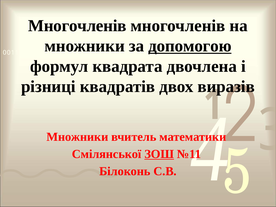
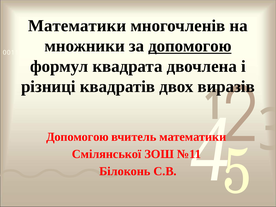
Многочленів: Многочленів -> Математики (77, 26)
Множники: Множники -> Допомогою (77, 137)
ЗОШ underline: present -> none (159, 154)
